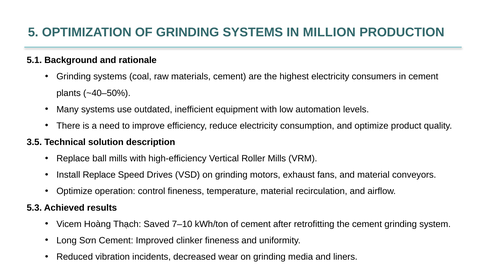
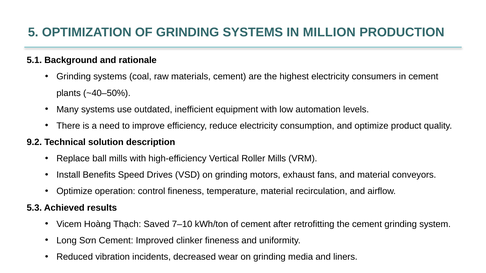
3.5: 3.5 -> 9.2 (34, 142)
Install Replace: Replace -> Benefits (99, 175)
